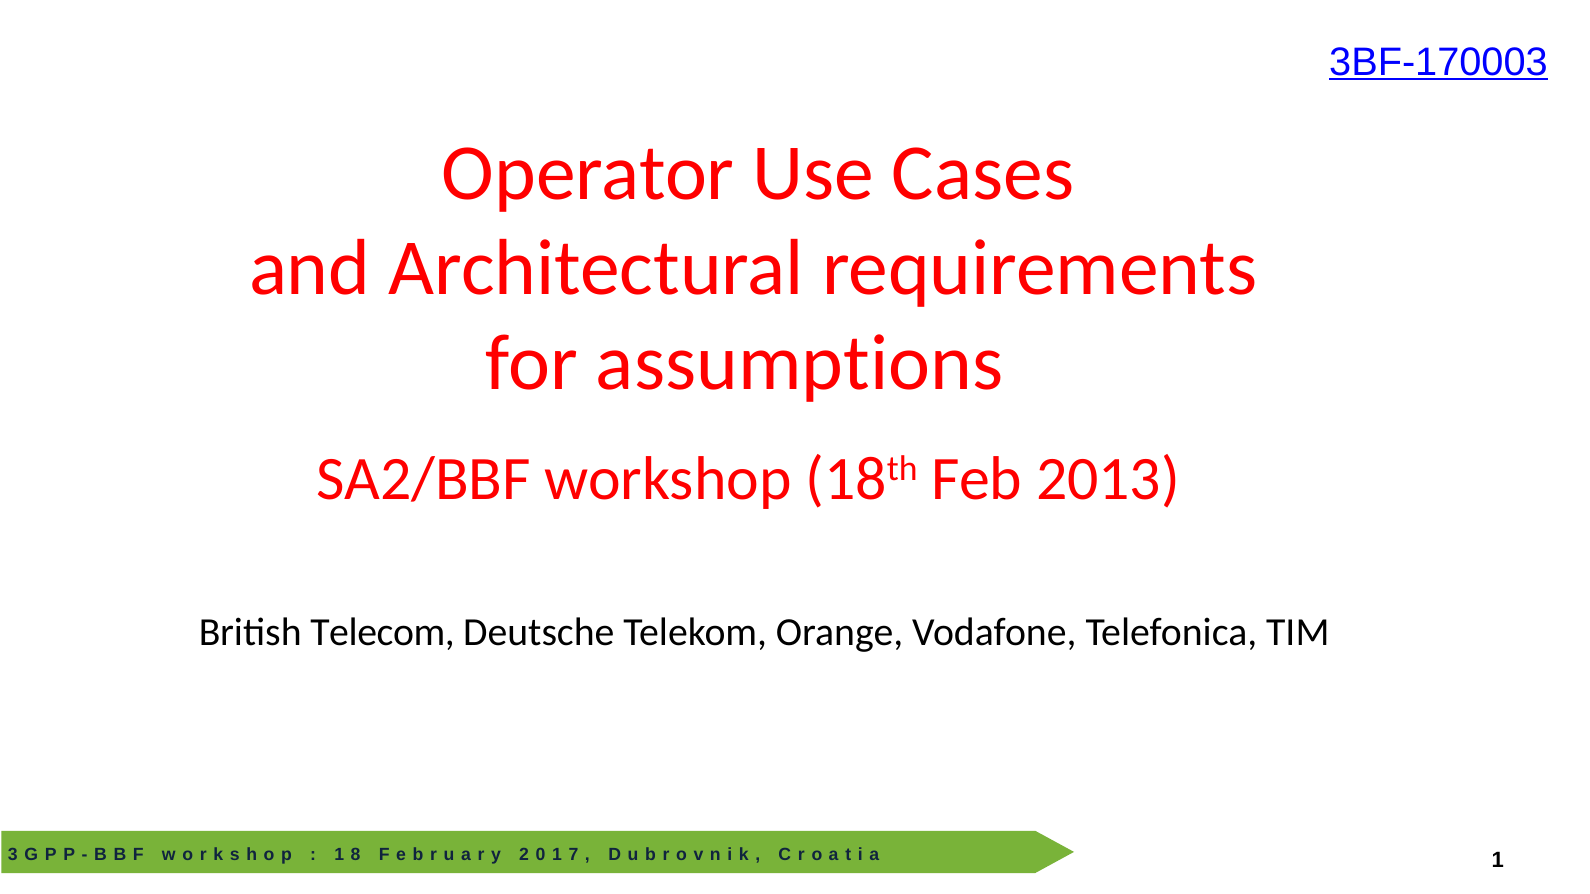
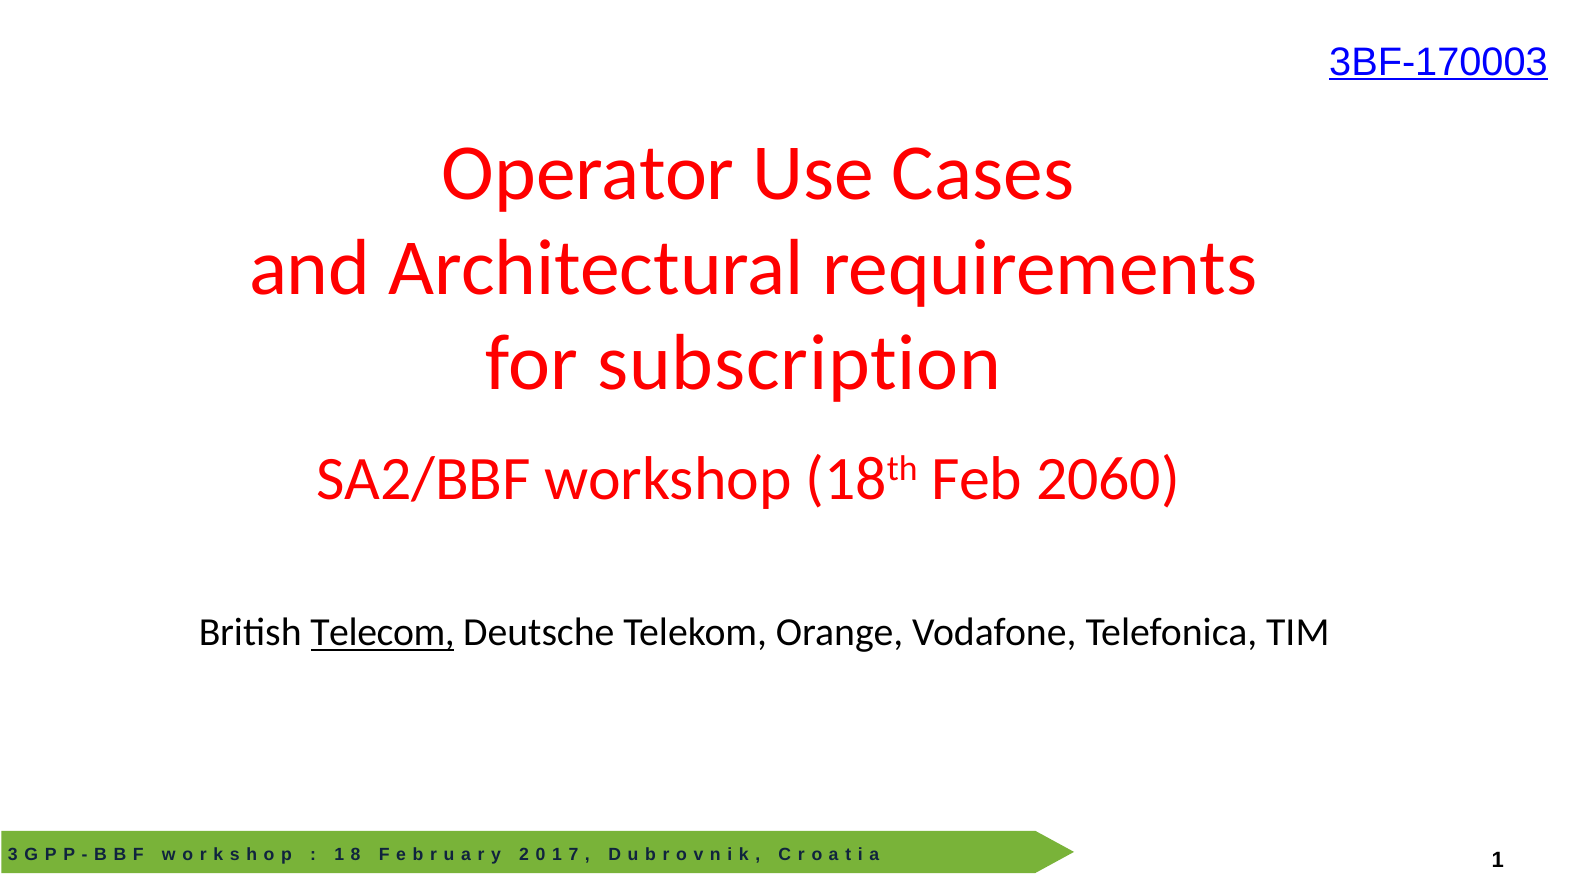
assumptions: assumptions -> subscription (799, 364)
2013: 2013 -> 2060 (1108, 479)
Telecom underline: none -> present (383, 633)
